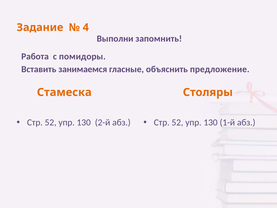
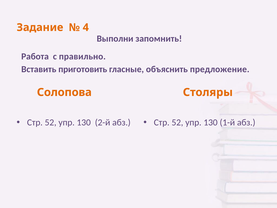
помидоры: помидоры -> правильно (82, 56)
занимаемся: занимаемся -> приготовить (83, 69)
Стамеска: Стамеска -> Солопова (64, 92)
